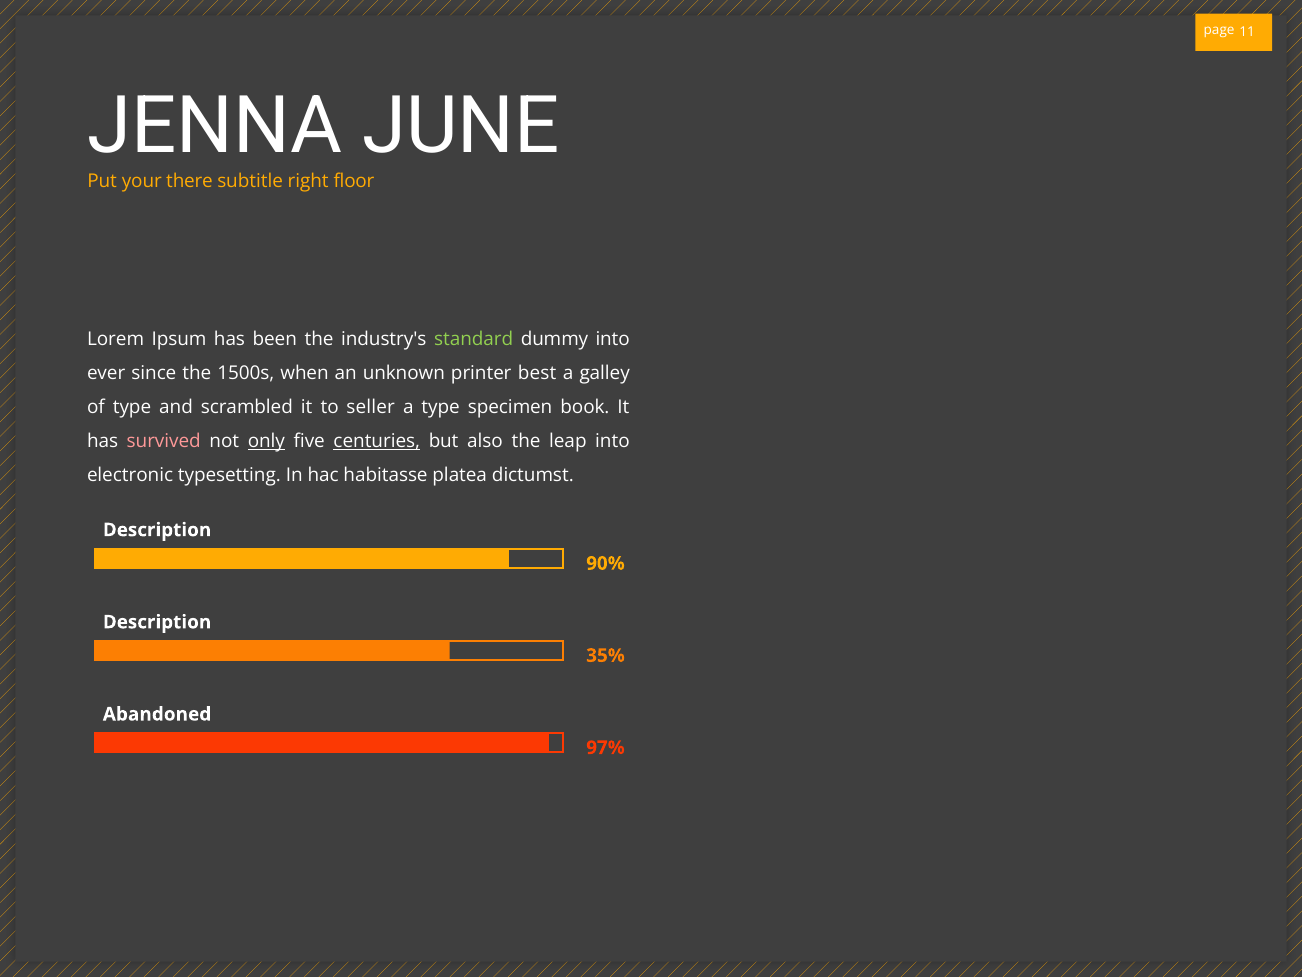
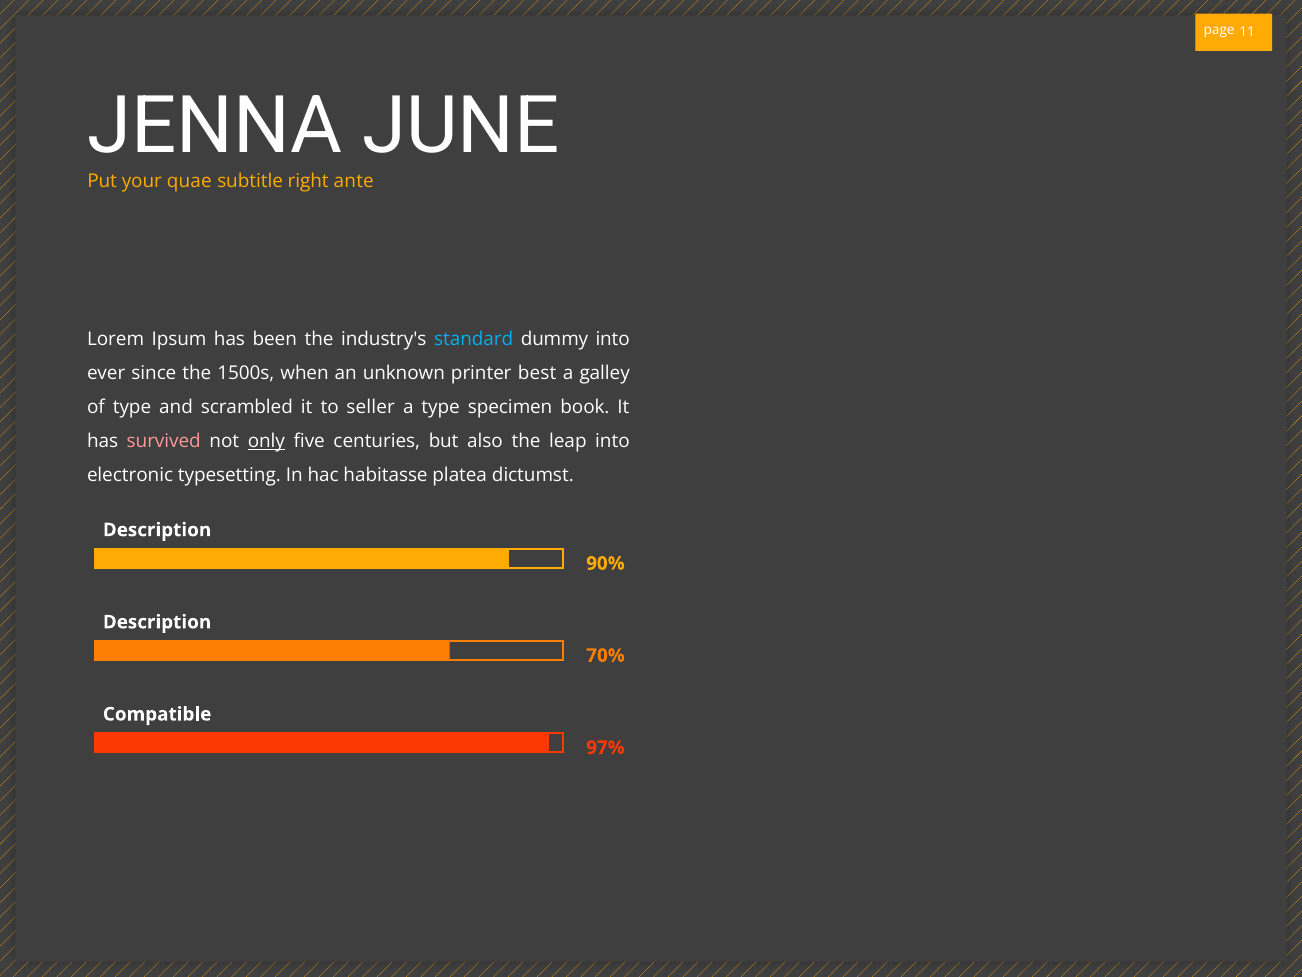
there: there -> quae (189, 182)
floor: floor -> ante (354, 182)
standard colour: light green -> light blue (474, 339)
centuries underline: present -> none (377, 441)
35%: 35% -> 70% (606, 655)
Abandoned: Abandoned -> Compatible (157, 714)
